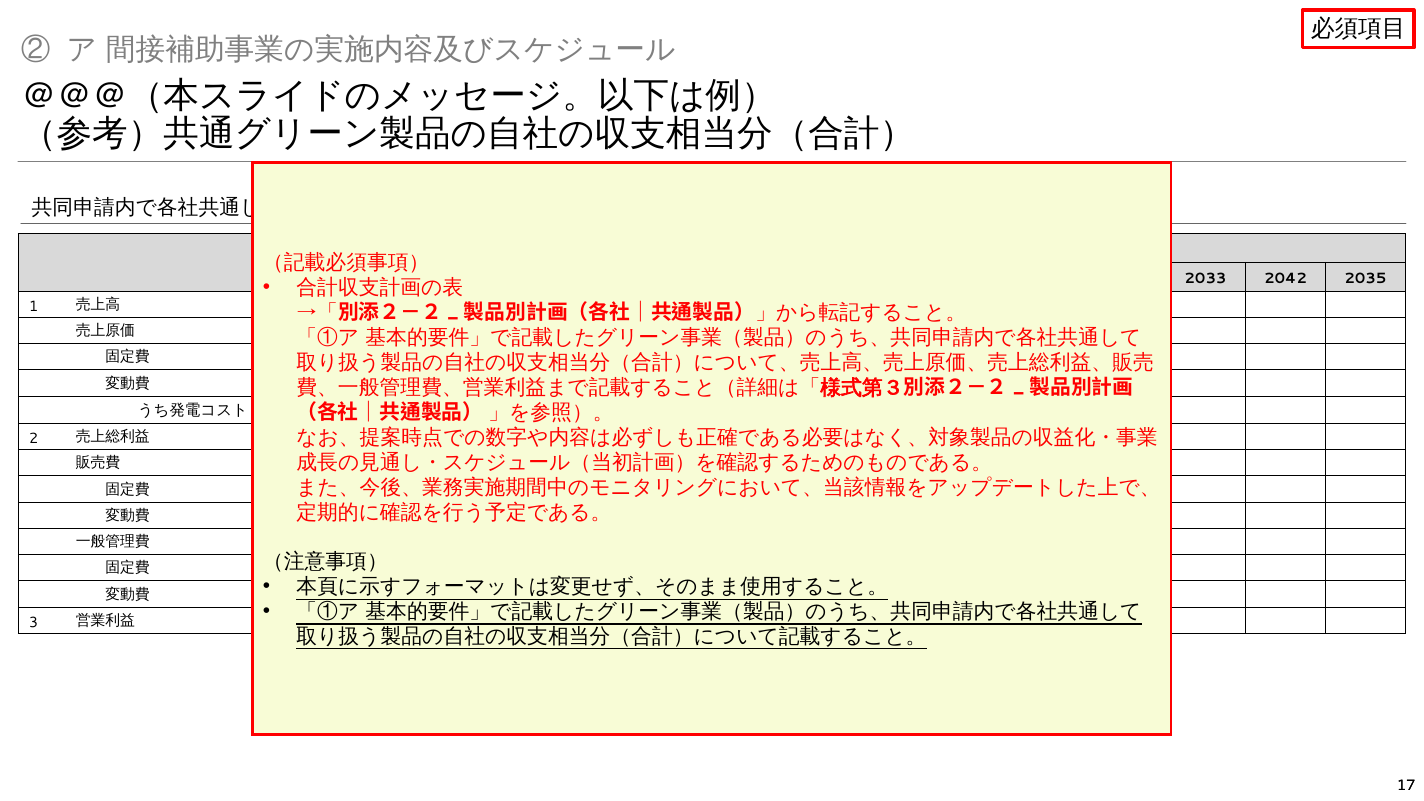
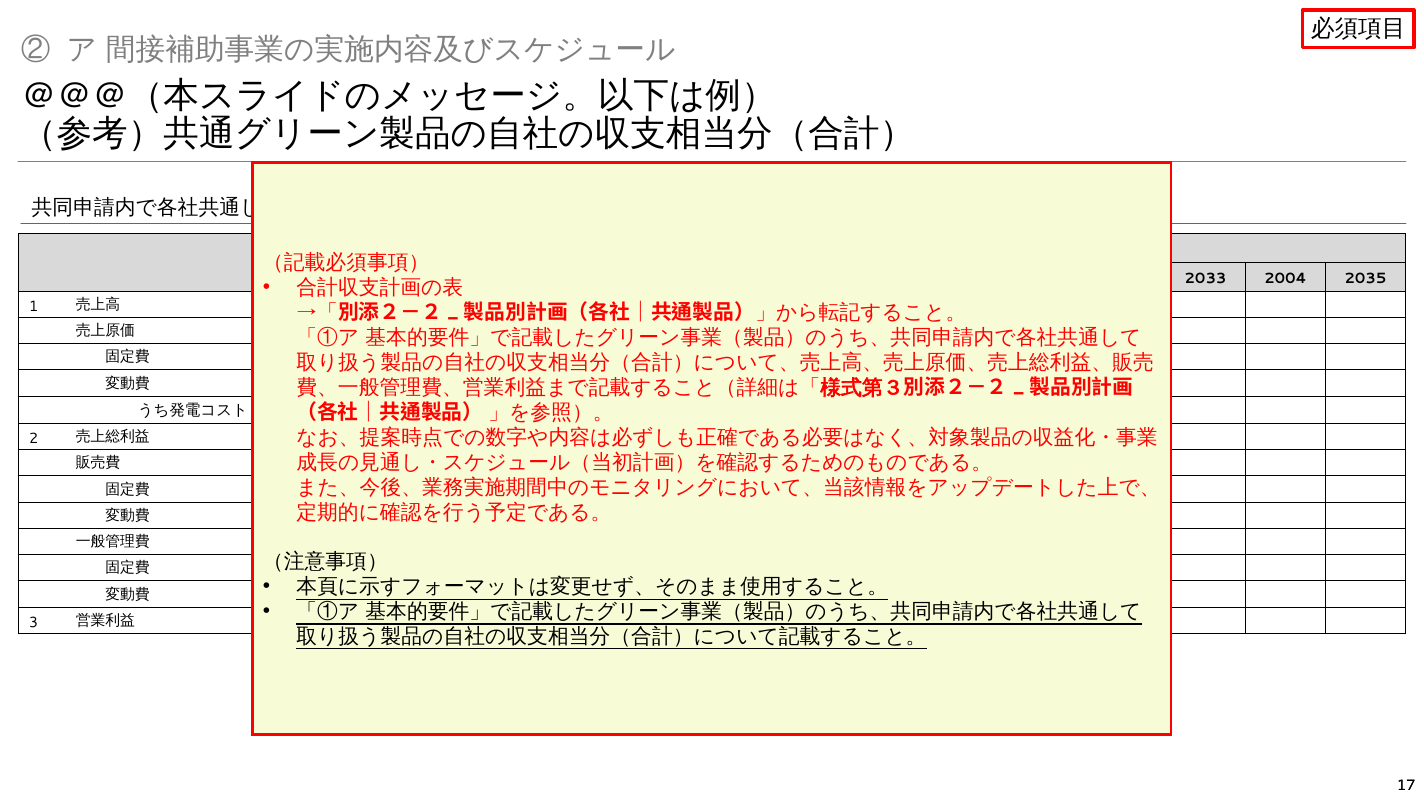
2042: 2042 -> 2004 (1286, 279)
